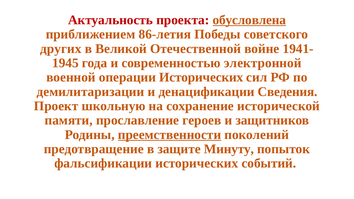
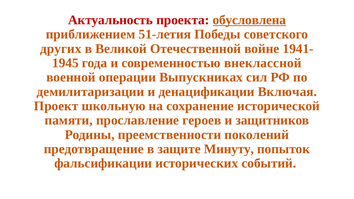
86-летия: 86-летия -> 51-летия (165, 34)
электронной: электронной -> внеклассной (263, 63)
операции Исторических: Исторических -> Выпускниках (201, 77)
Сведения: Сведения -> Включая (287, 92)
преемственности underline: present -> none (170, 135)
